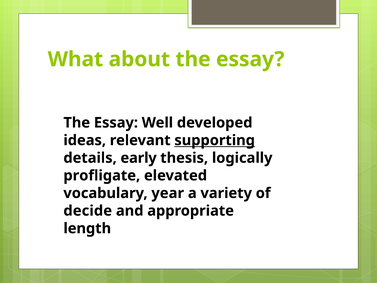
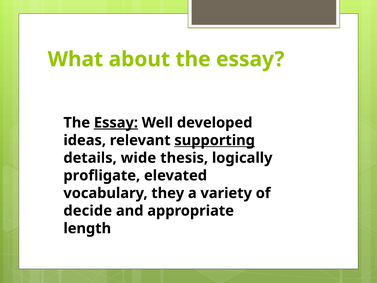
Essay underline: none -> present (116, 123)
early: early -> wide (138, 158)
year: year -> they (168, 193)
